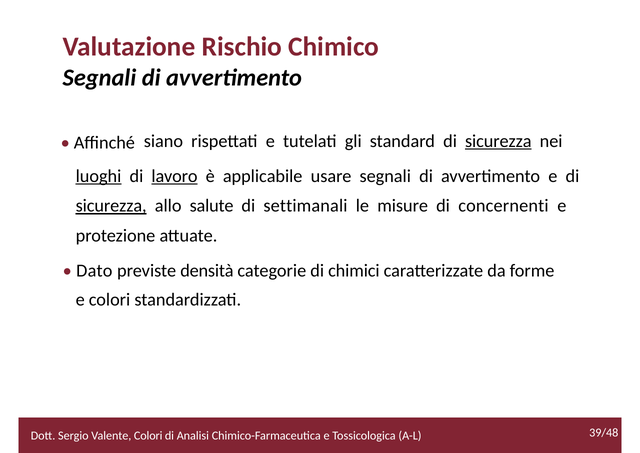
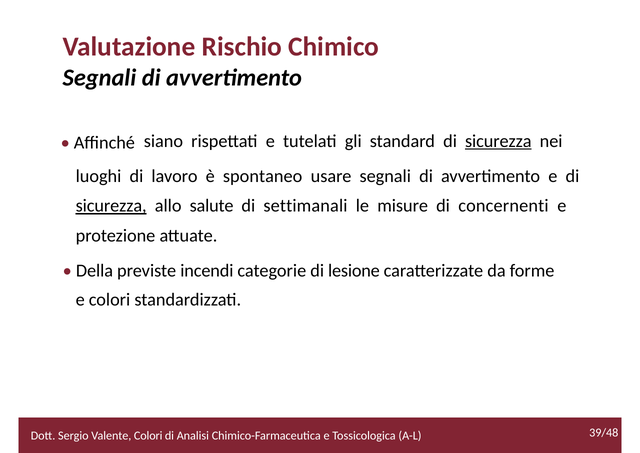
luoghi underline: present -> none (99, 176)
lavoro underline: present -> none (175, 176)
applicabile: applicabile -> spontaneo (263, 176)
Dato: Dato -> Della (94, 270)
densità: densità -> incendi (207, 270)
chimici: chimici -> lesione (354, 270)
